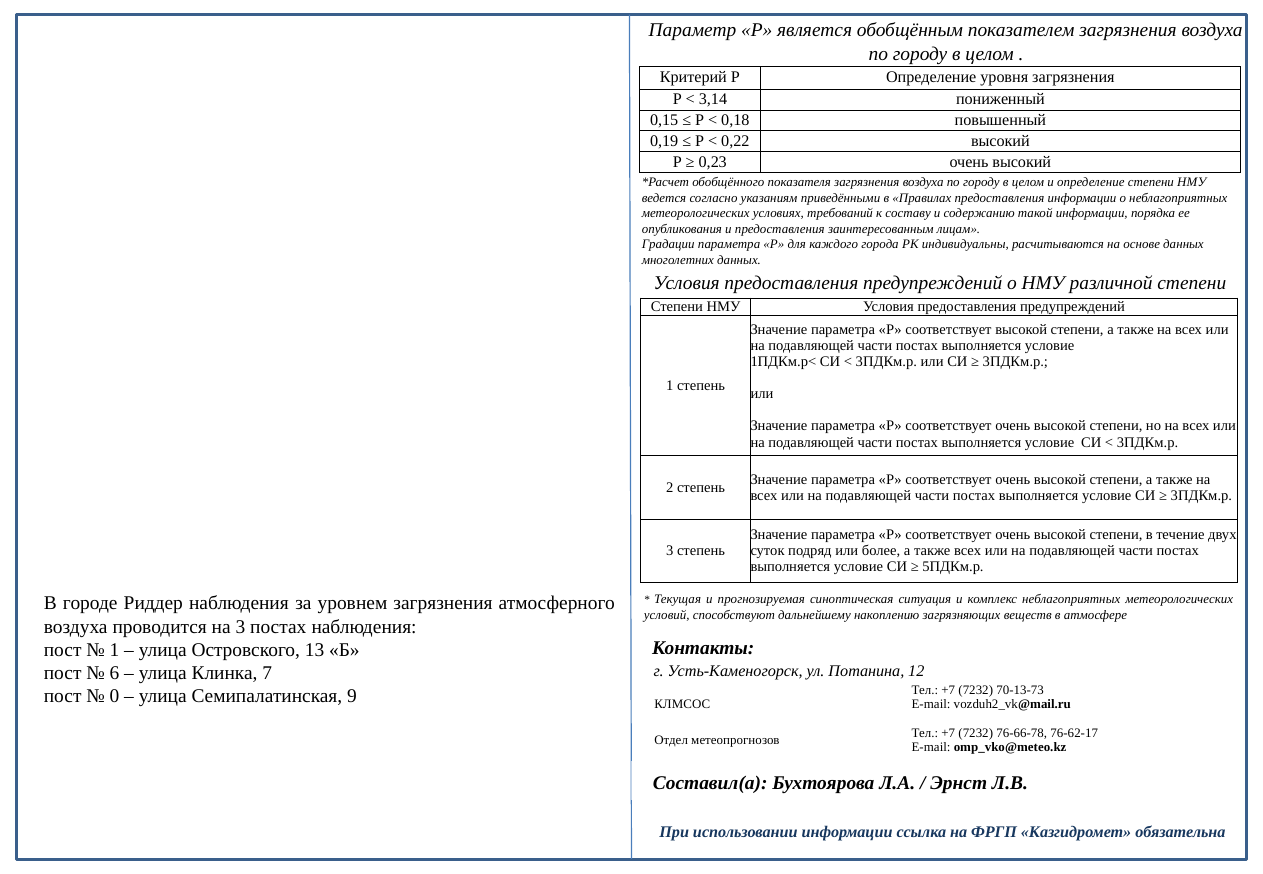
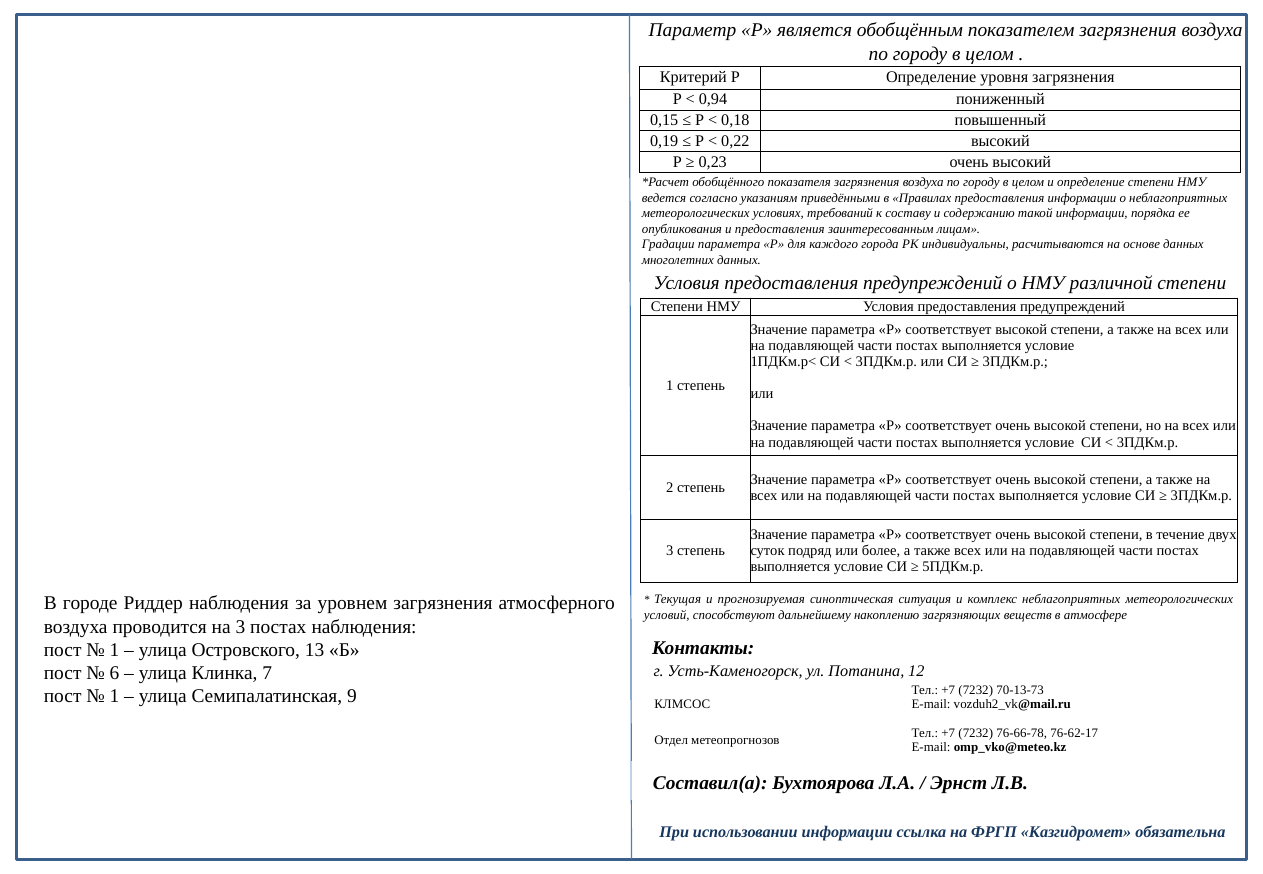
3,14: 3,14 -> 0,94 (713, 99)
0: 0 -> 1 (115, 697)
